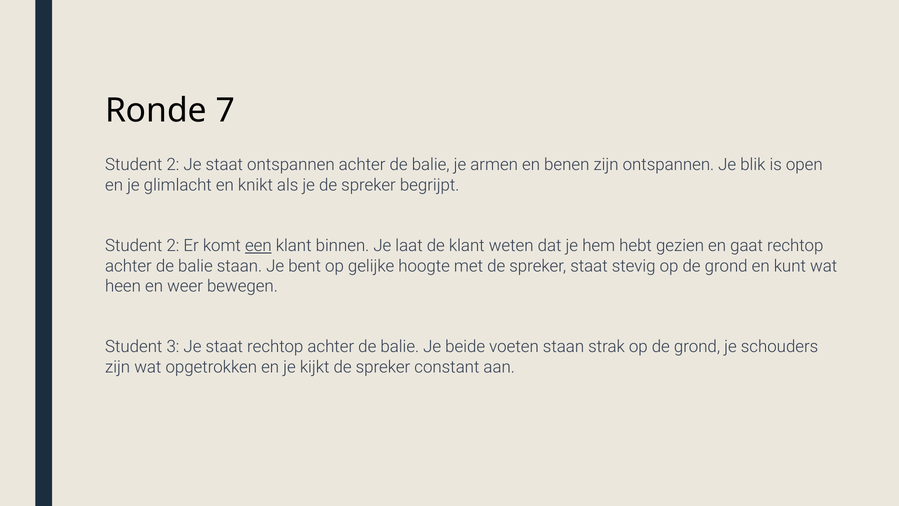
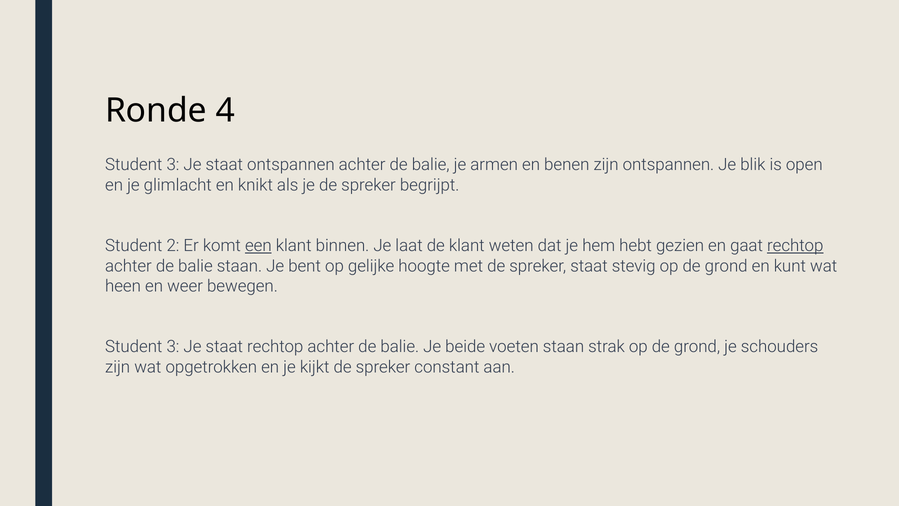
7: 7 -> 4 (225, 110)
2: 2 -> 3 (173, 165)
rechtop underline: none -> present (795, 246)
